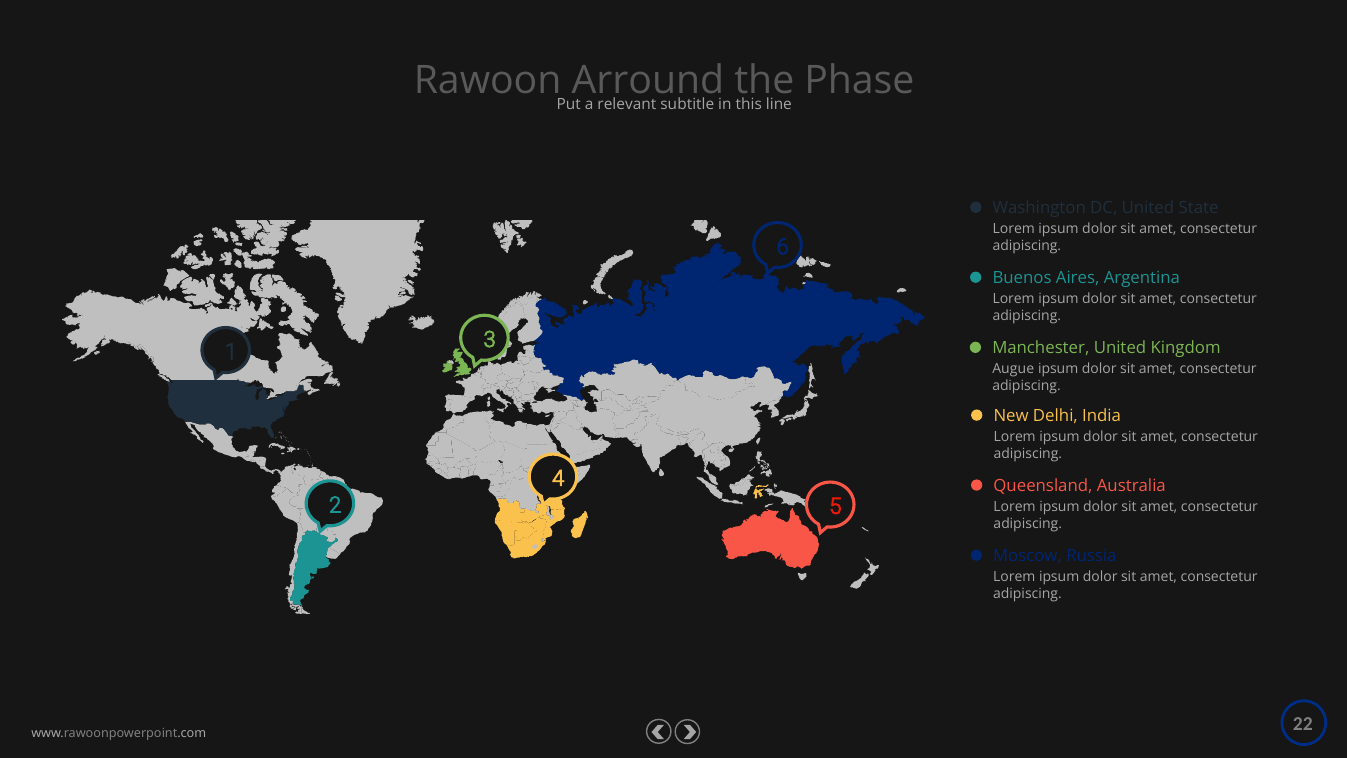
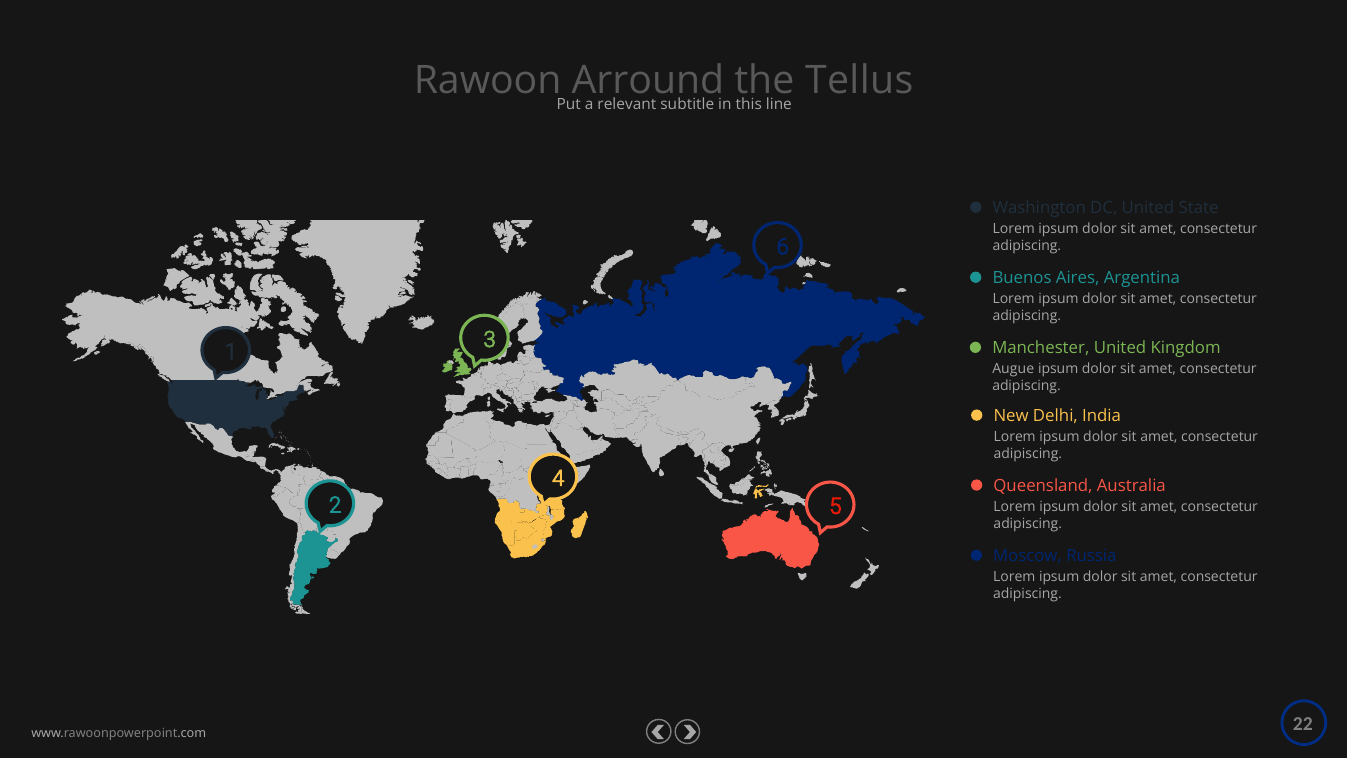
Phase: Phase -> Tellus (859, 80)
